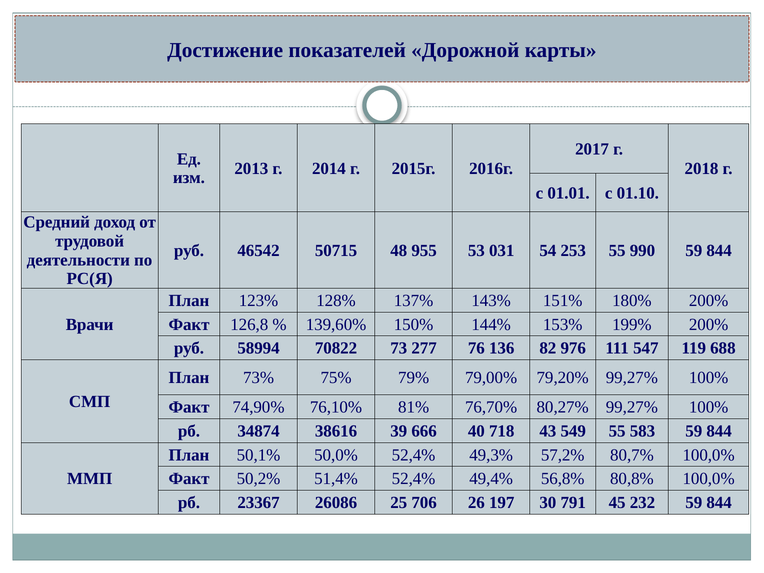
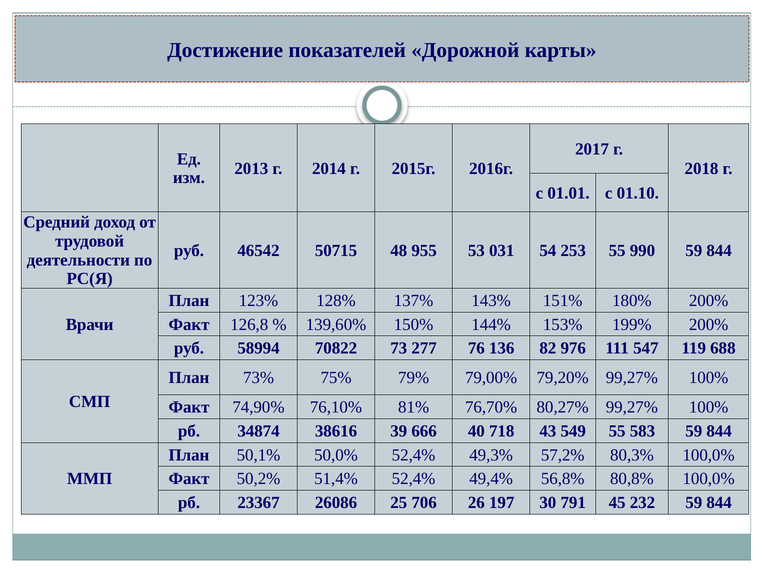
80,7%: 80,7% -> 80,3% (632, 455)
